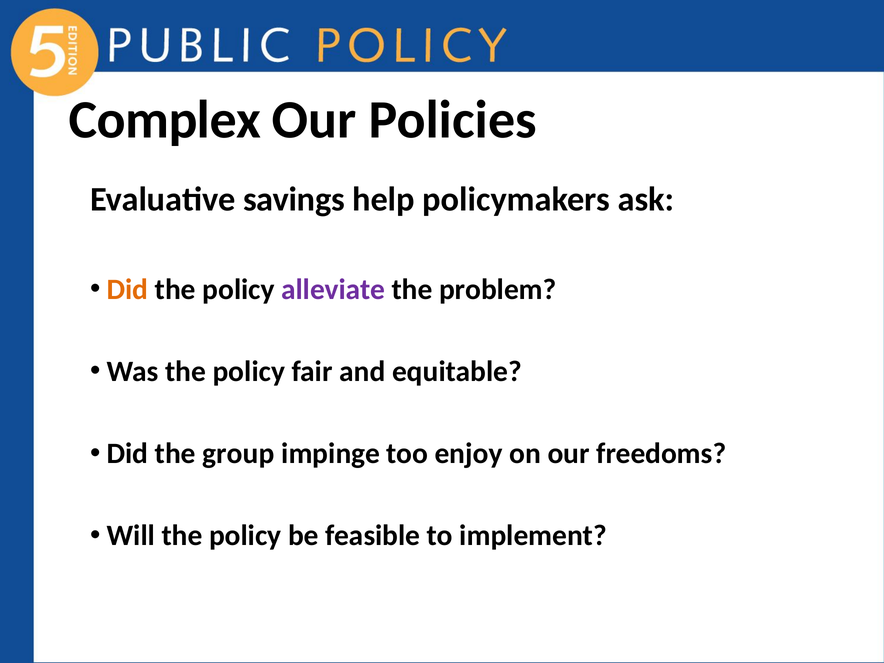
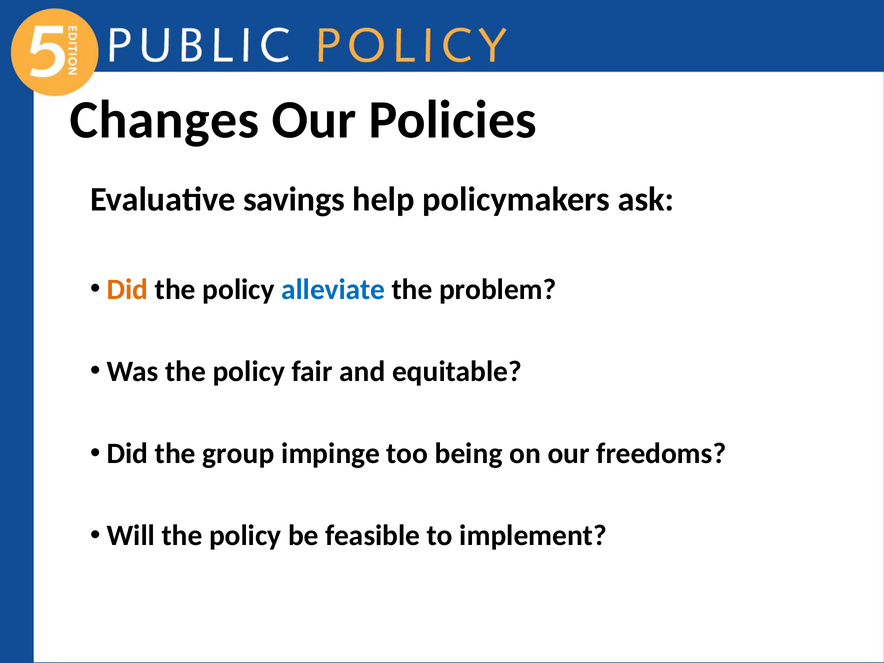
Complex: Complex -> Changes (164, 120)
alleviate colour: purple -> blue (333, 289)
enjoy: enjoy -> being (469, 454)
